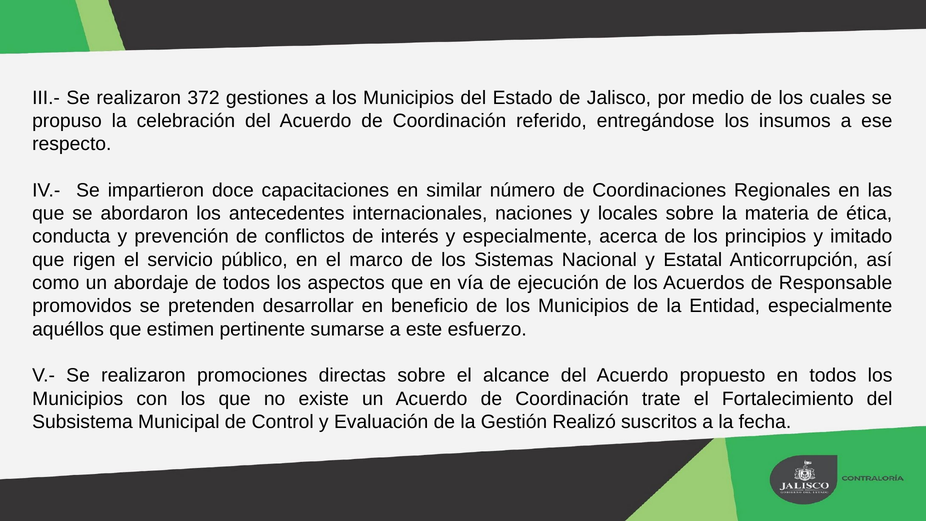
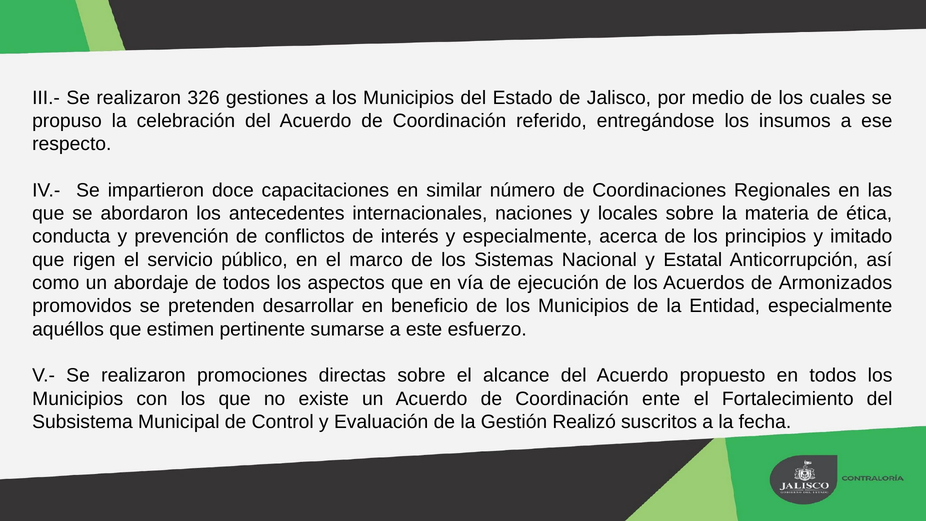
372: 372 -> 326 (204, 98)
Responsable: Responsable -> Armonizados (836, 283)
trate: trate -> ente (661, 399)
